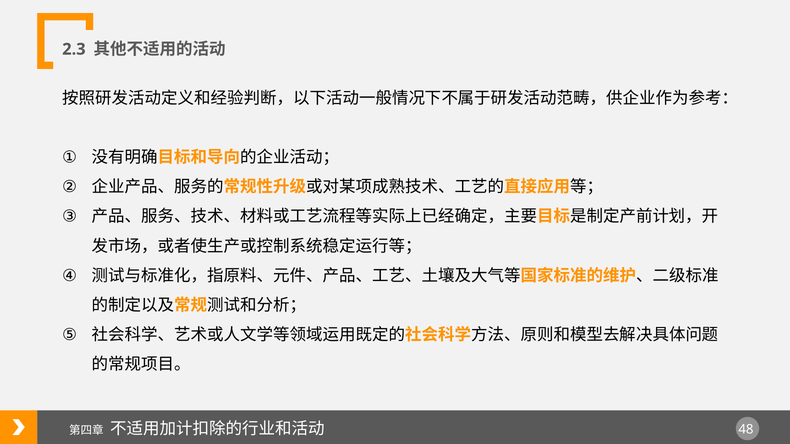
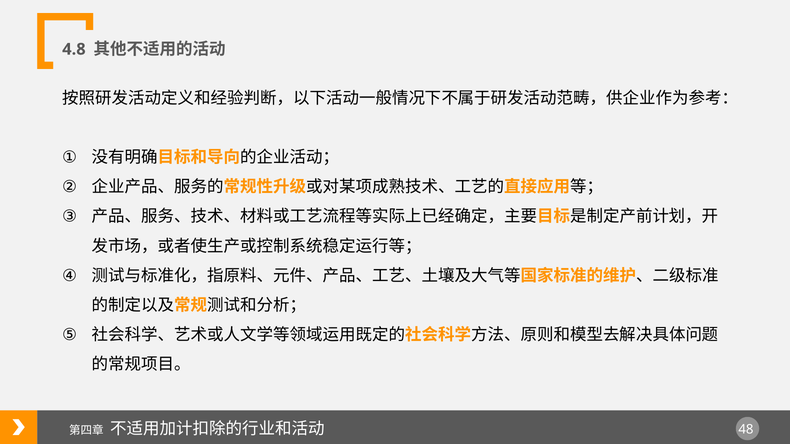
2.3: 2.3 -> 4.8 (74, 49)
